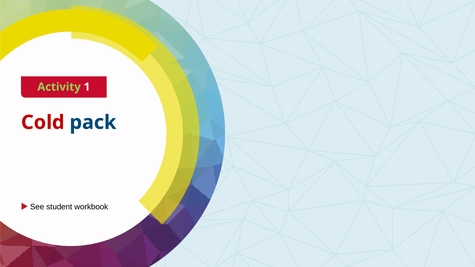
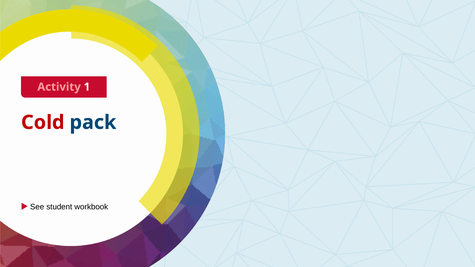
Activity colour: light green -> pink (59, 87)
